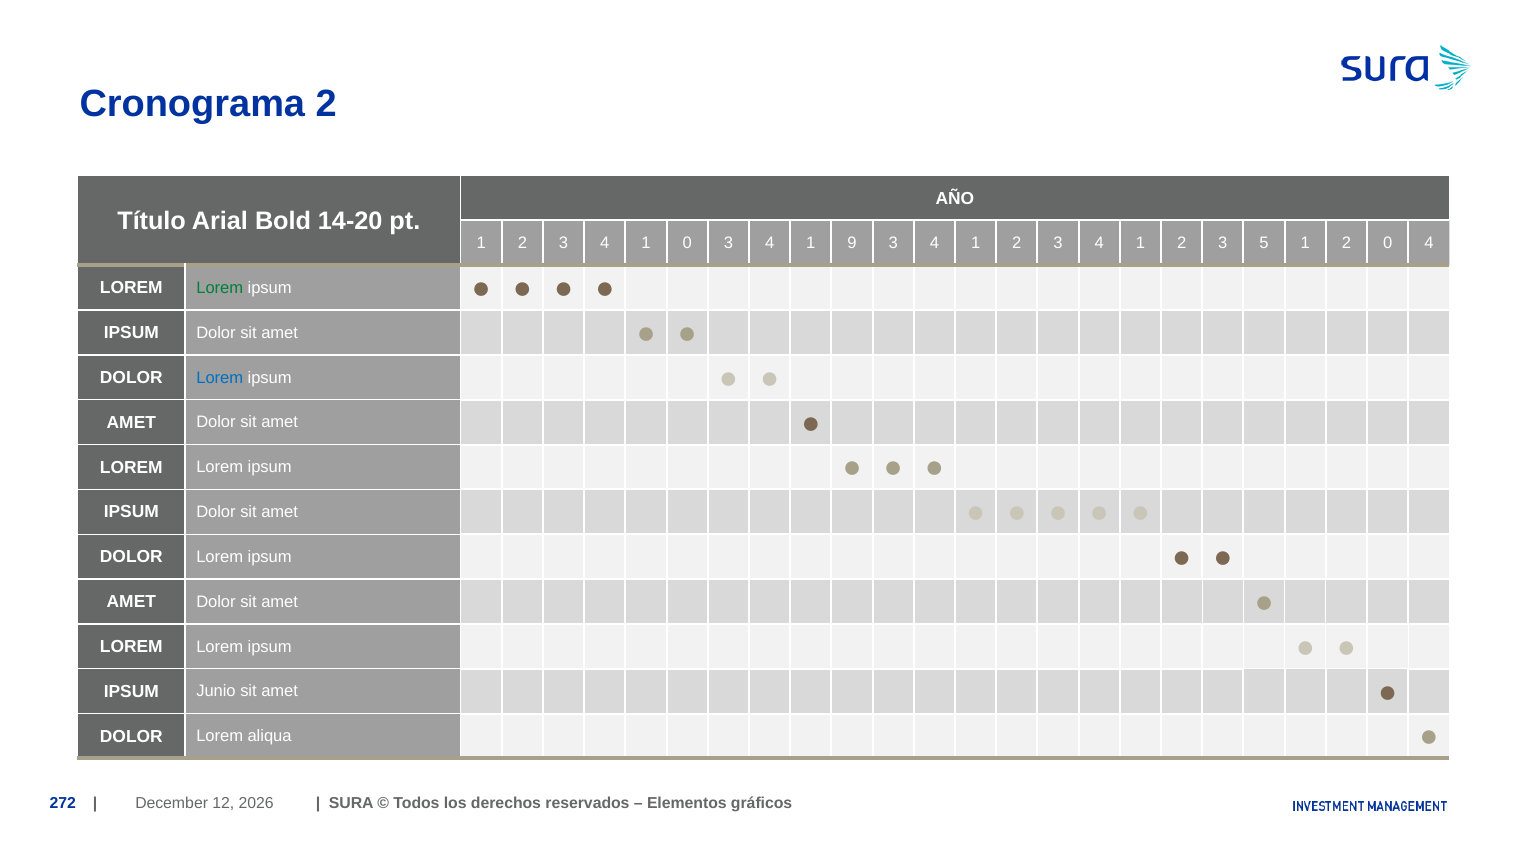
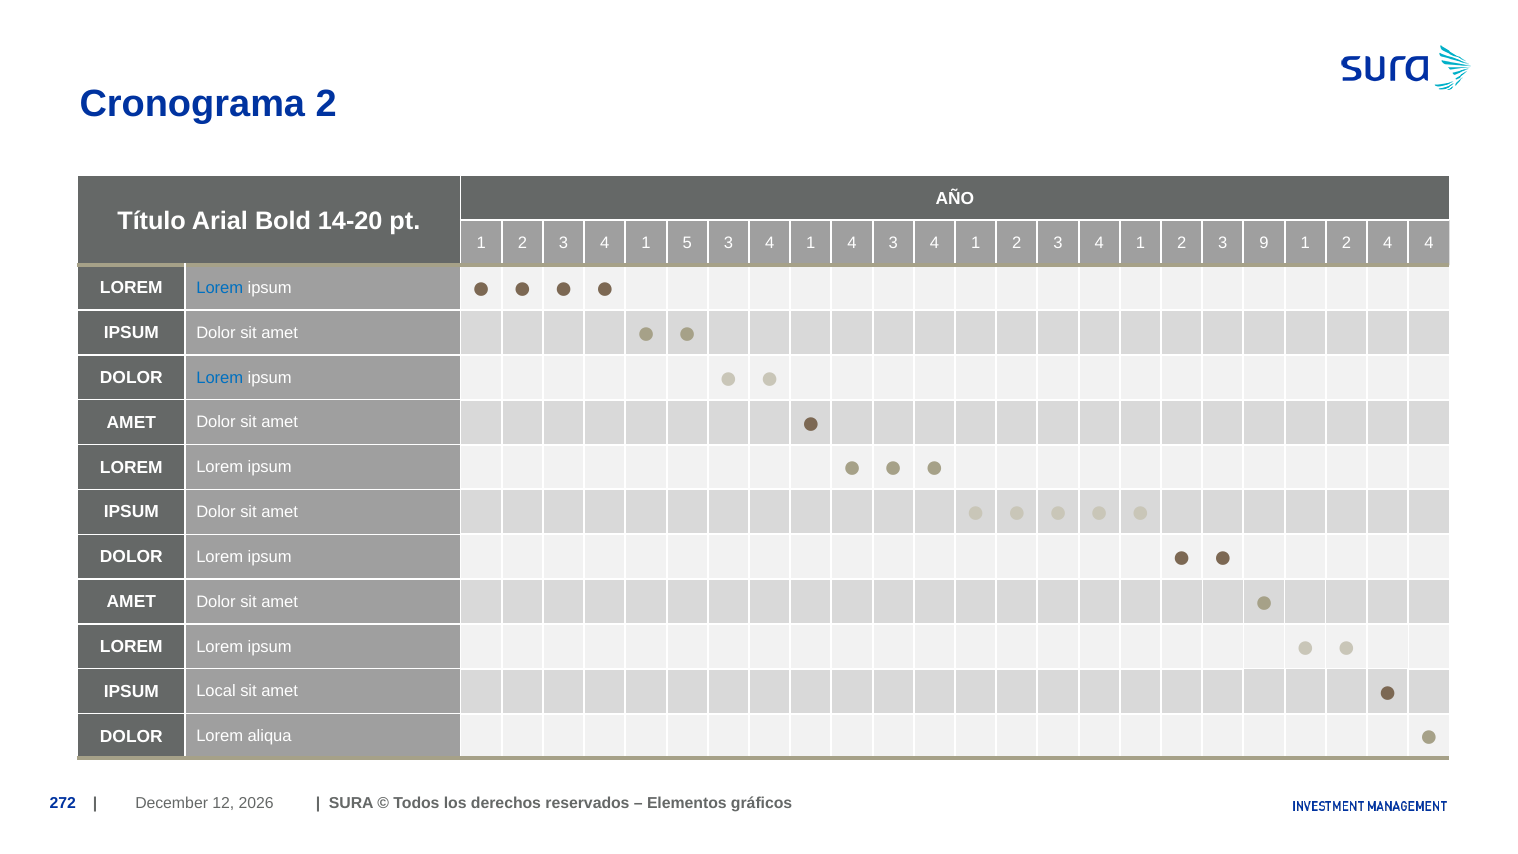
1 0: 0 -> 5 (687, 243)
1 9: 9 -> 4 (852, 243)
5: 5 -> 9 (1264, 243)
2 0: 0 -> 4 (1388, 243)
Lorem colour: green -> blue (220, 288)
Junio: Junio -> Local (216, 691)
